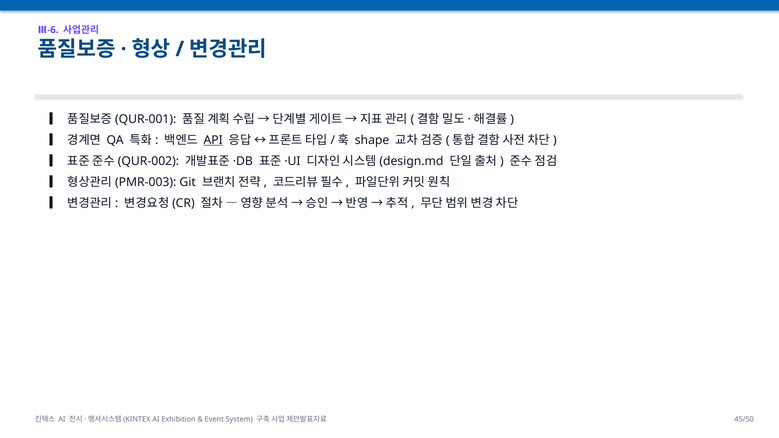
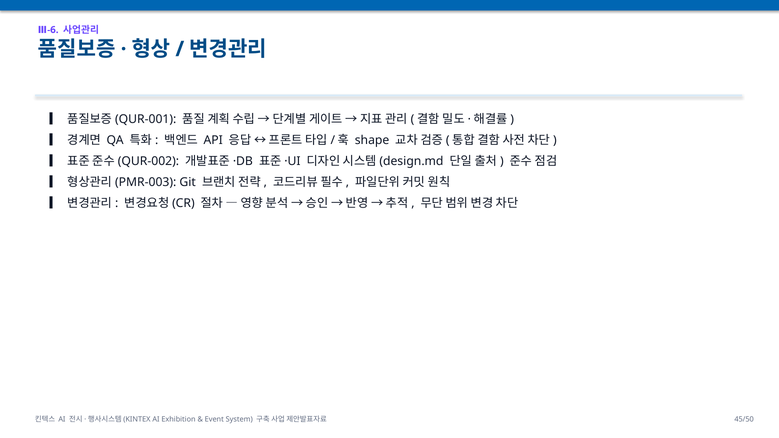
API underline: present -> none (213, 140)
